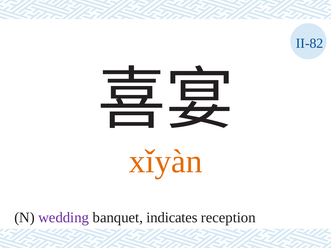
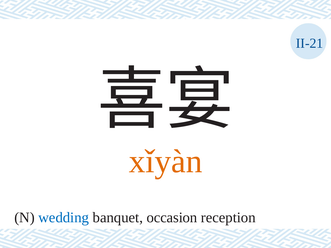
II-82: II-82 -> II-21 (310, 43)
wedding colour: purple -> blue (64, 218)
indicates: indicates -> occasion (172, 218)
